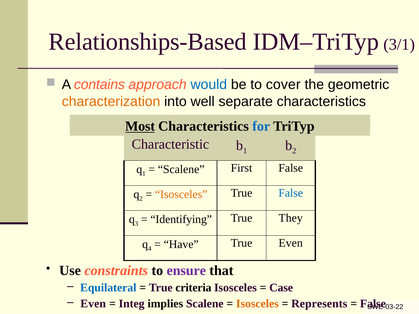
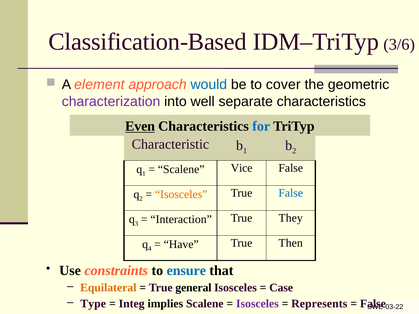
Relationships-Based: Relationships-Based -> Classification-Based (148, 42)
3/1: 3/1 -> 3/6 (399, 45)
contains: contains -> element (99, 85)
characterization colour: orange -> purple (111, 102)
Most: Most -> Even (140, 126)
First: First -> Vice (242, 168)
Identifying: Identifying -> Interaction (181, 219)
True Even: Even -> Then (291, 243)
ensure colour: purple -> blue (186, 271)
Equilateral colour: blue -> orange (108, 288)
criteria: criteria -> general (193, 288)
Even: Even -> Type (93, 304)
Isosceles colour: orange -> purple (257, 304)
